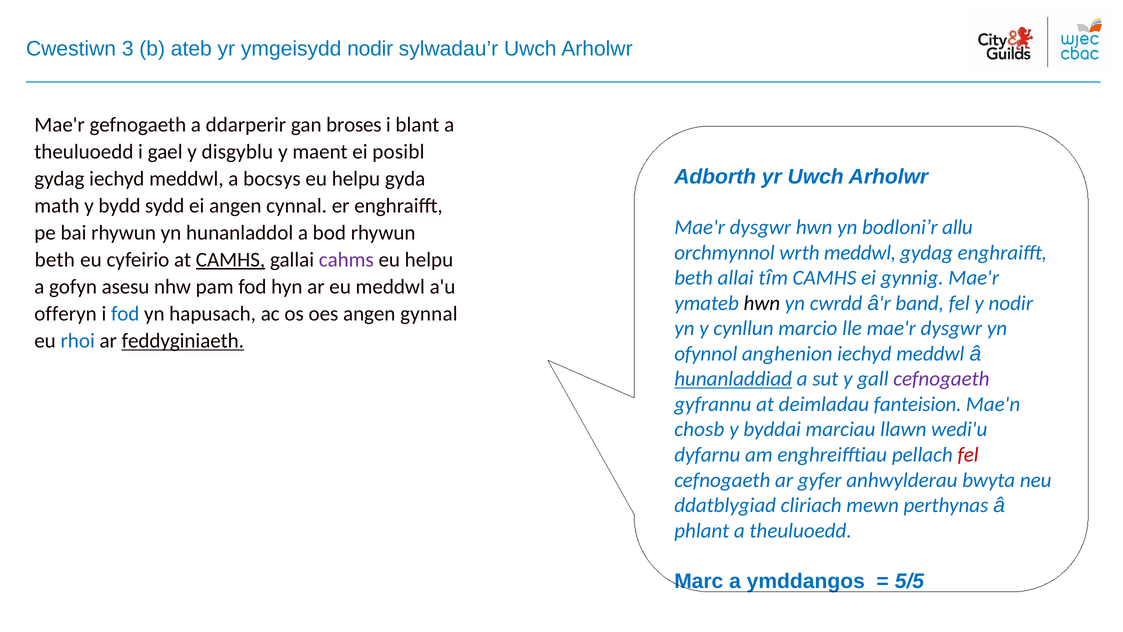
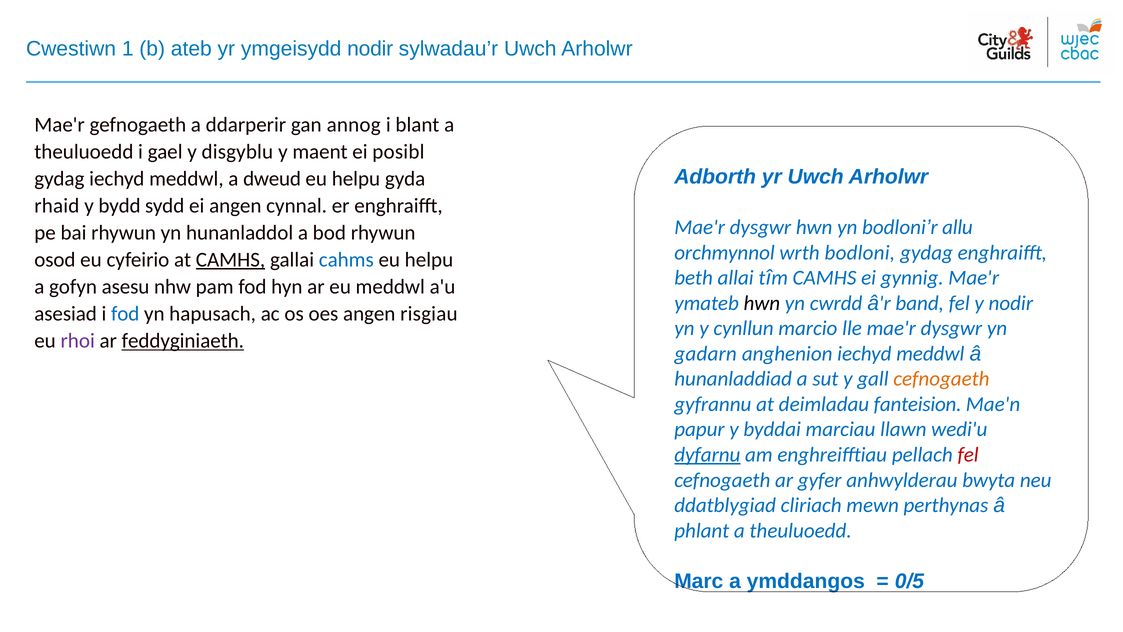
3: 3 -> 1 (128, 49)
broses: broses -> annog (354, 125)
bocsys: bocsys -> dweud (272, 179)
math: math -> rhaid (57, 206)
wrth meddwl: meddwl -> bodloni (860, 252)
beth: beth -> osod (55, 260)
cahms colour: purple -> blue (346, 260)
offeryn: offeryn -> asesiad (66, 314)
gynnal: gynnal -> risgiau (429, 314)
rhoi colour: blue -> purple (78, 341)
ofynnol: ofynnol -> gadarn (706, 353)
hunanladdiad underline: present -> none (733, 379)
cefnogaeth colour: purple -> orange (941, 379)
chosb: chosb -> papur (699, 429)
dyfarnu underline: none -> present (707, 455)
5/5: 5/5 -> 0/5 (909, 581)
